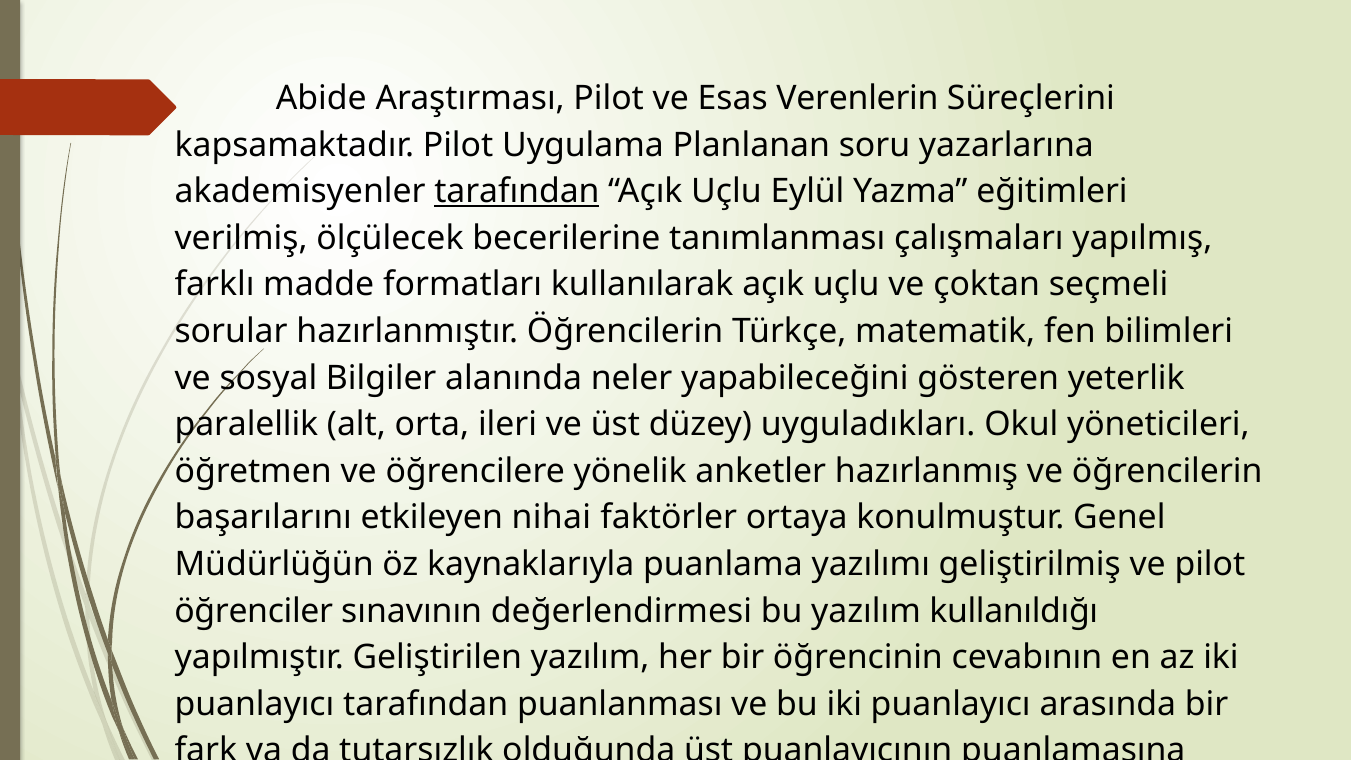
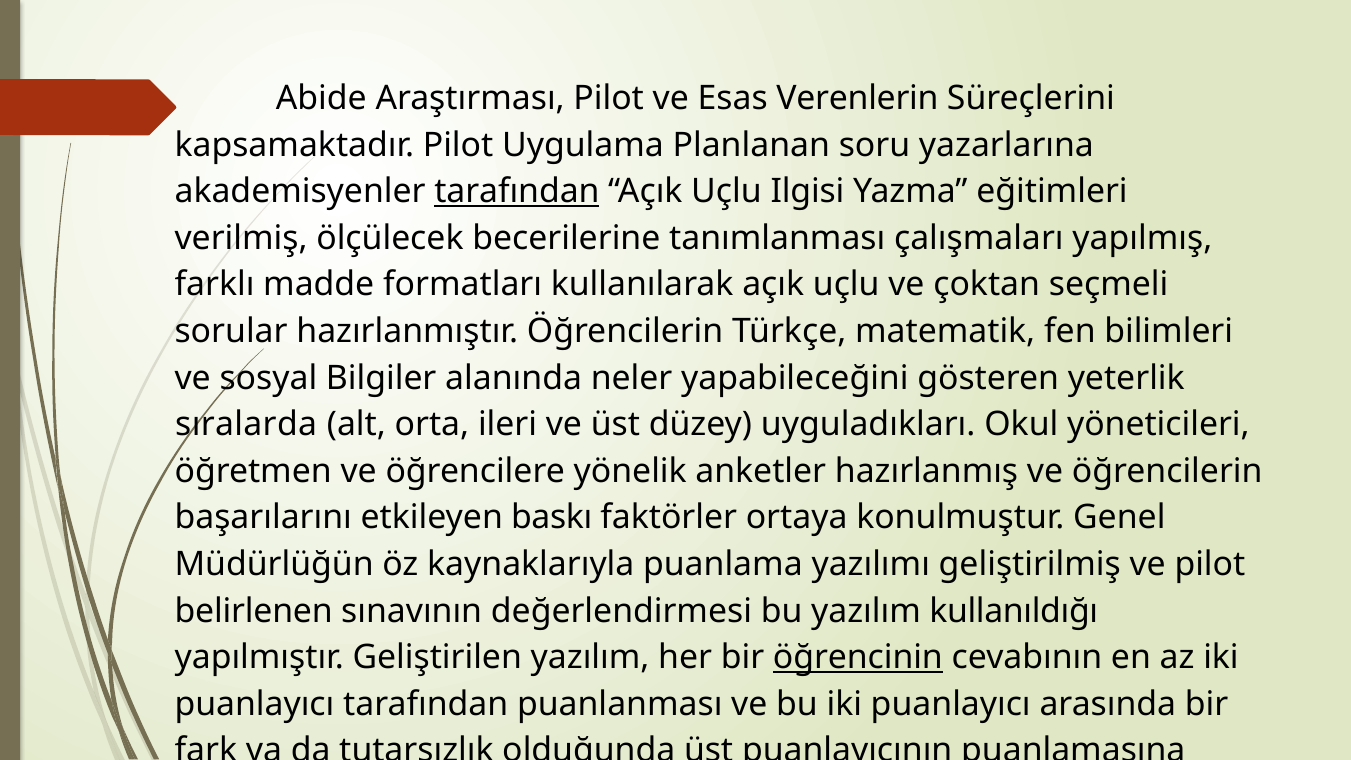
Eylül: Eylül -> Ilgisi (808, 191)
paralellik: paralellik -> sıralarda (246, 424)
nihai: nihai -> baskı (552, 518)
öğrenciler: öğrenciler -> belirlenen (254, 611)
öğrencinin underline: none -> present (858, 657)
